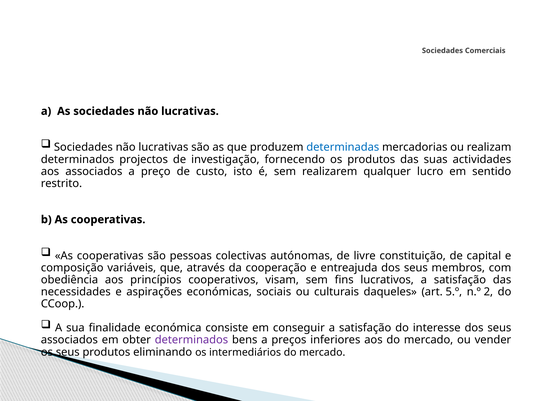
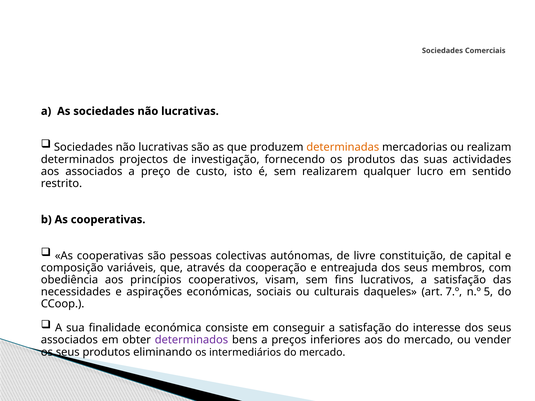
determinadas colour: blue -> orange (343, 147)
5.º: 5.º -> 7.º (454, 292)
2: 2 -> 5 (488, 292)
